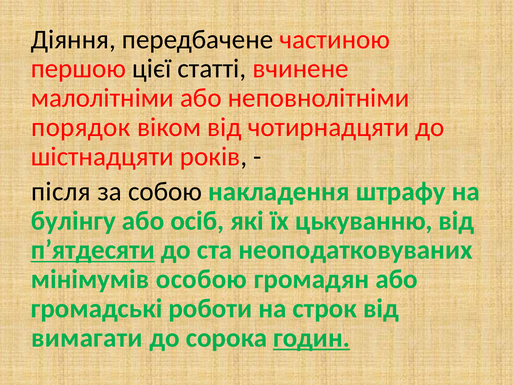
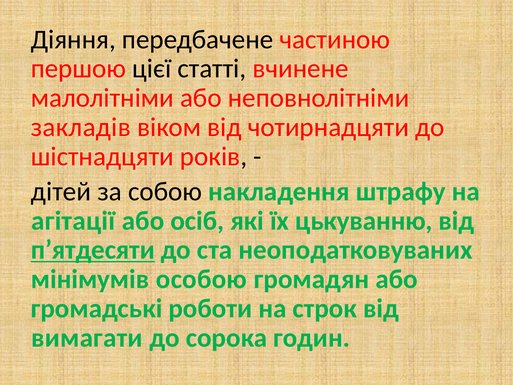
порядок: порядок -> закладів (81, 127)
після: після -> дітей (61, 191)
булінгу: булінгу -> агітації (73, 221)
годин underline: present -> none (312, 338)
